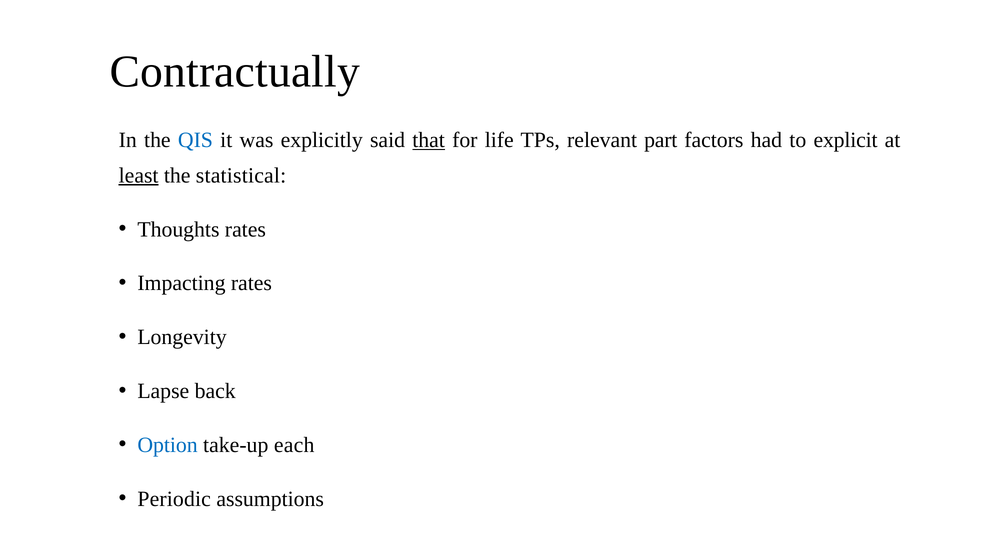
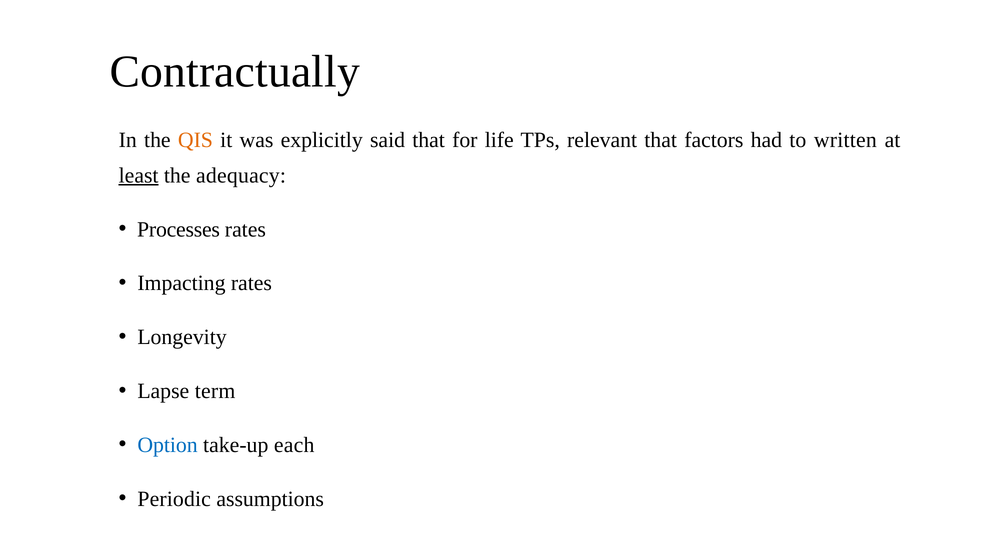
QIS colour: blue -> orange (195, 140)
that underline: present -> none (429, 140)
relevant part: part -> that (661, 140)
explicit: explicit -> written (845, 140)
statistical: statistical -> adequacy (241, 175)
Thoughts: Thoughts -> Processes (179, 229)
back: back -> term (215, 391)
